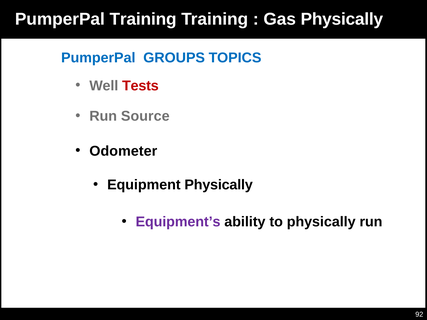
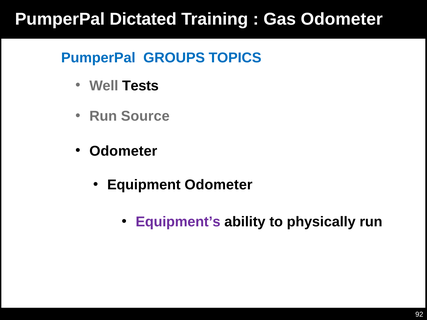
PumperPal Training: Training -> Dictated (143, 19)
Gas Physically: Physically -> Odometer (342, 19)
Tests colour: red -> black (140, 86)
Equipment Physically: Physically -> Odometer (219, 185)
